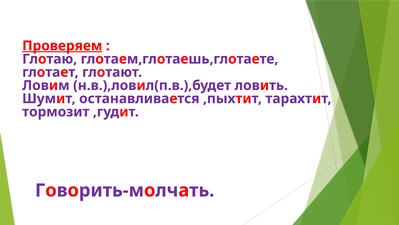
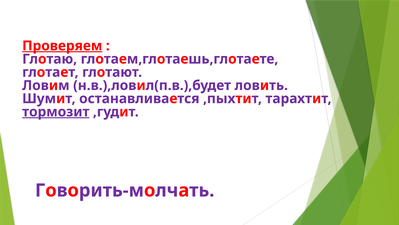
тормозит underline: none -> present (56, 112)
